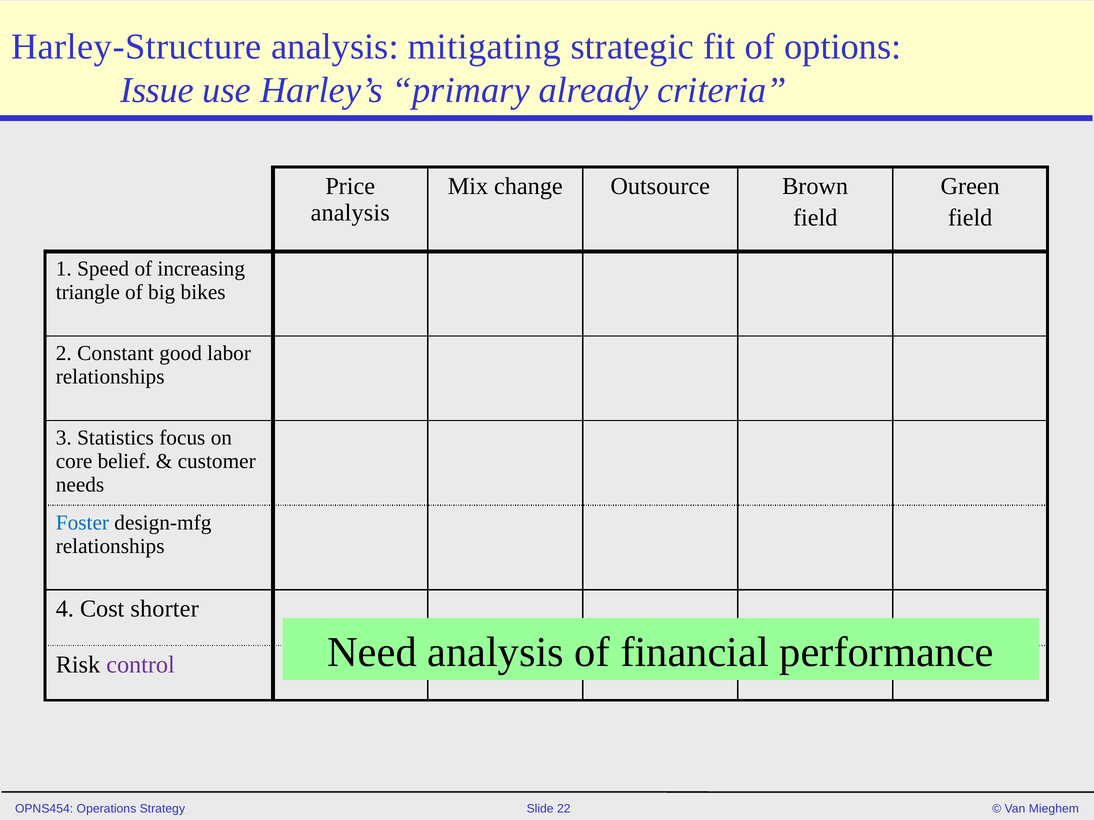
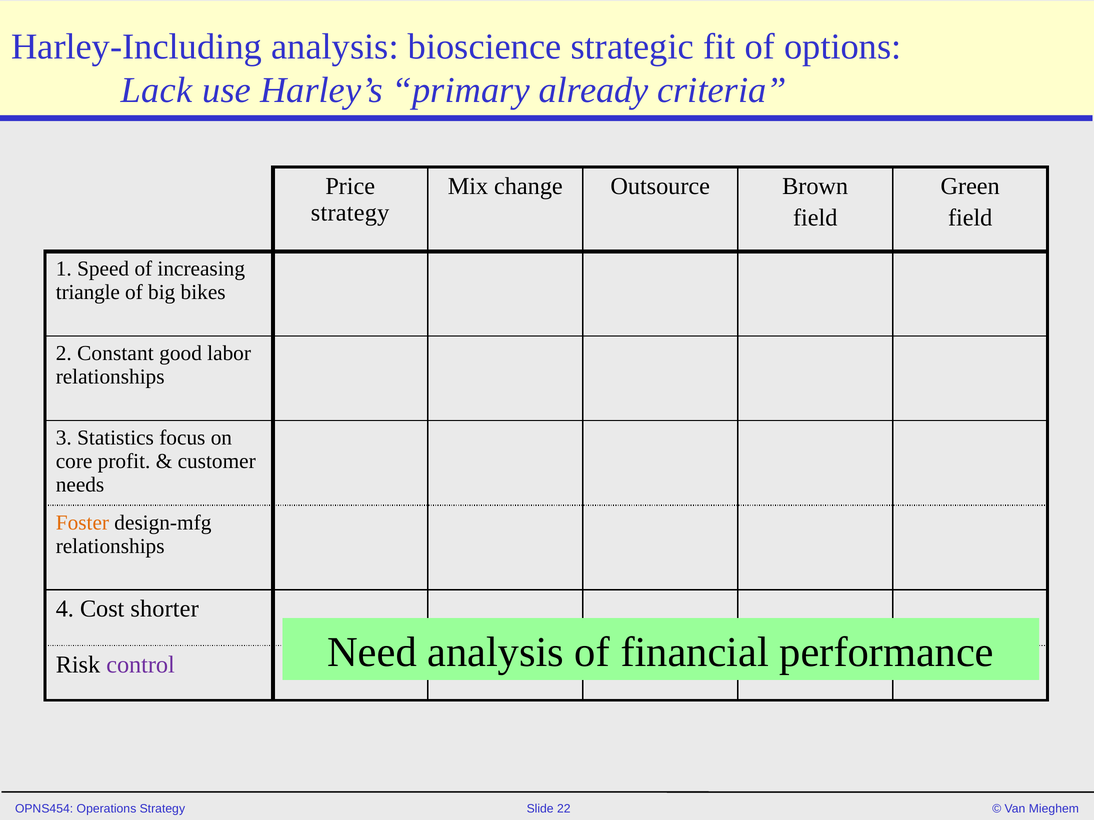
Harley-Structure: Harley-Structure -> Harley-Including (137, 47)
mitigating: mitigating -> bioscience (485, 47)
Issue: Issue -> Lack (157, 90)
analysis: analysis -> strategy (350, 213)
belief: belief -> profit (124, 462)
Foster colour: blue -> orange (82, 523)
